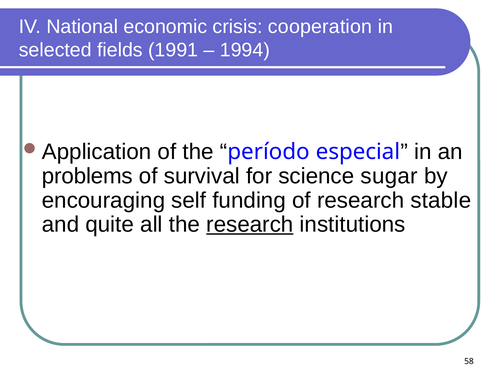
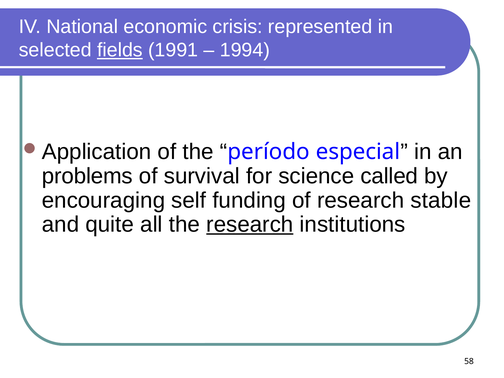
cooperation: cooperation -> represented (320, 27)
fields underline: none -> present (120, 50)
sugar: sugar -> called (389, 176)
